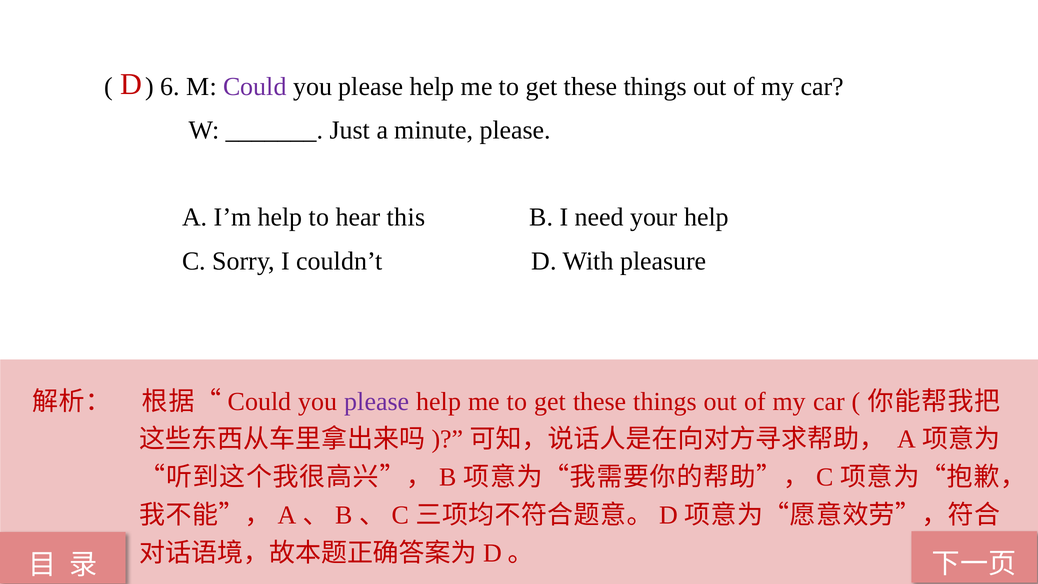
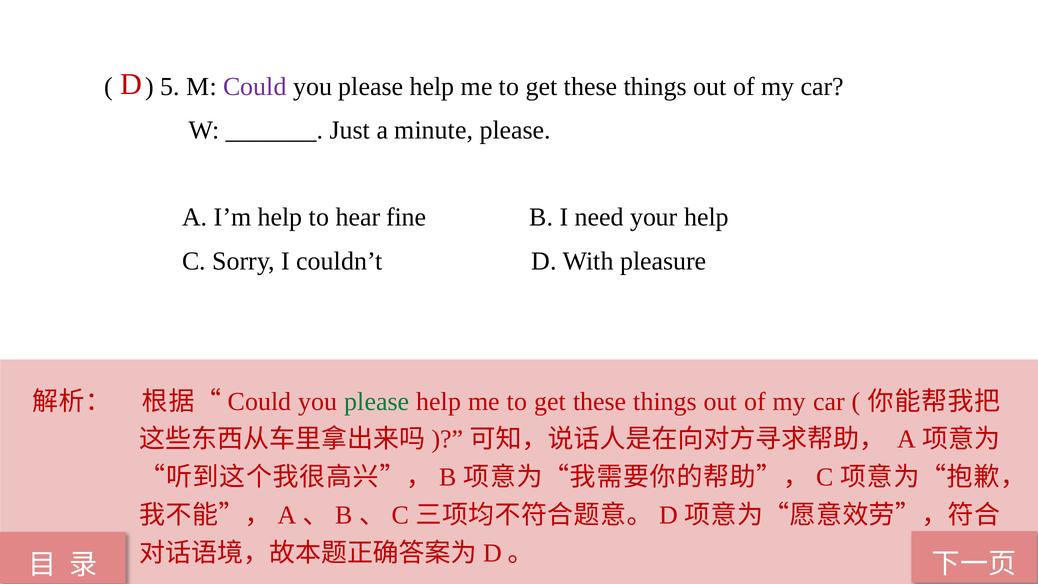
6: 6 -> 5 (170, 87)
this: this -> fine (406, 217)
please colour: purple -> green (377, 401)
